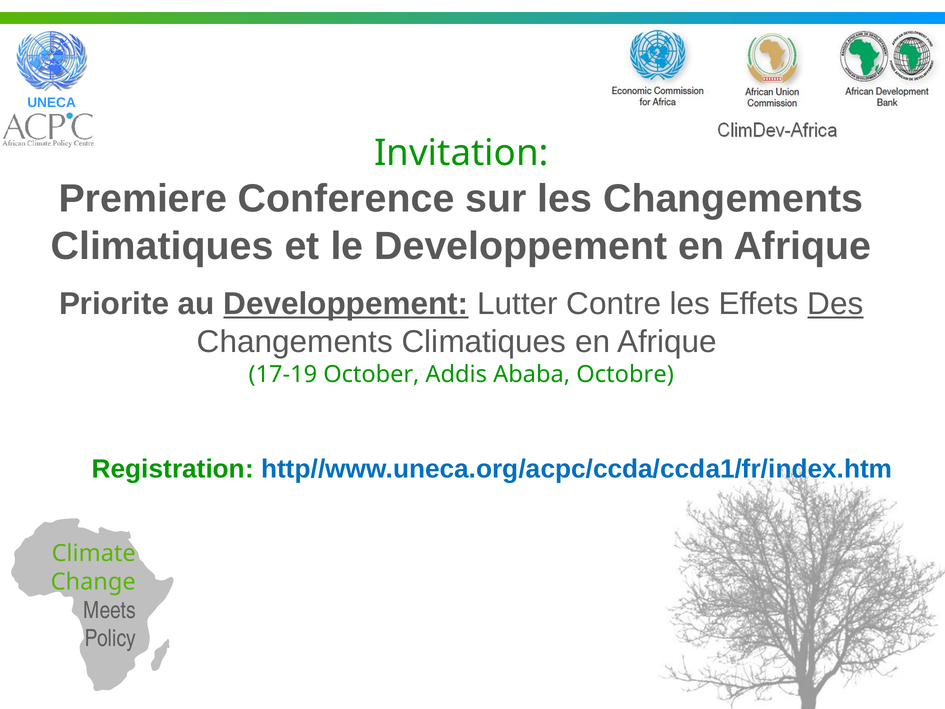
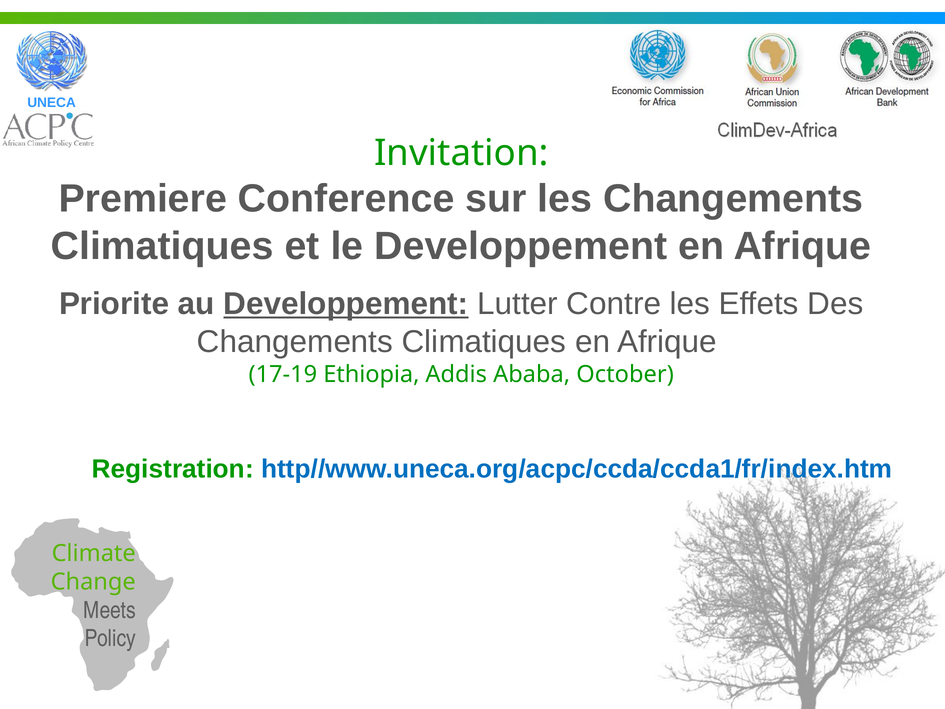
Des underline: present -> none (835, 304)
October: October -> Ethiopia (371, 374)
Octobre: Octobre -> October (625, 374)
